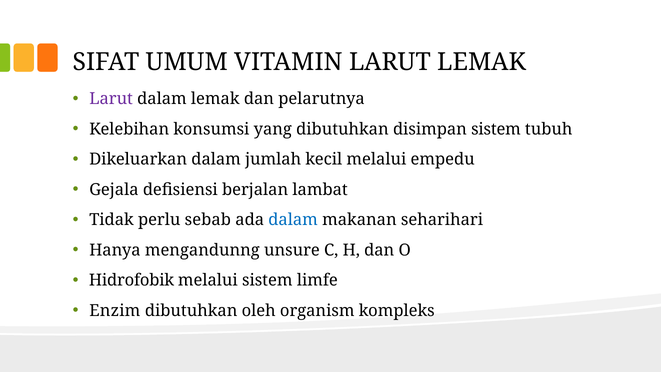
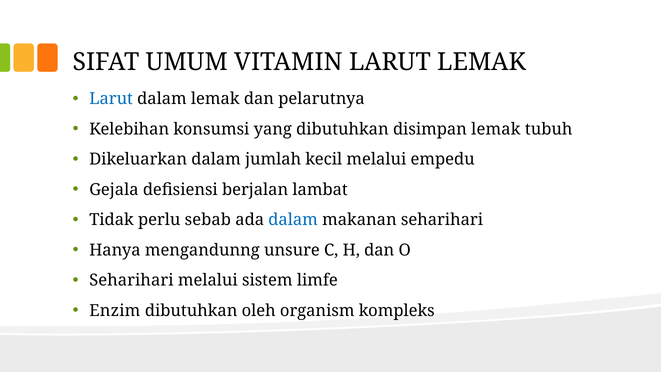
Larut colour: purple -> blue (111, 99)
disimpan sistem: sistem -> lemak (496, 129)
Hidrofobik: Hidrofobik -> Seharihari (131, 280)
